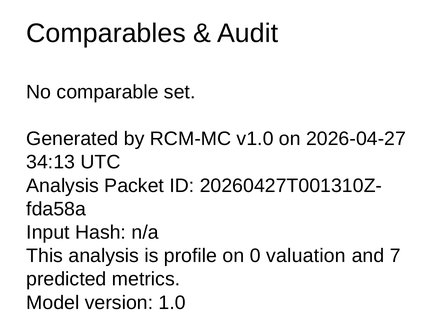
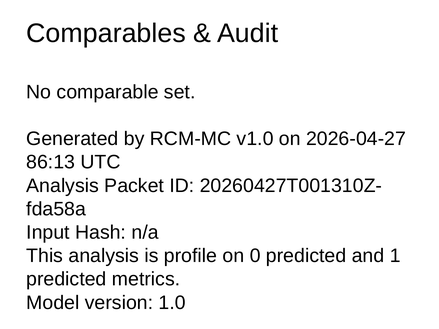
34:13: 34:13 -> 86:13 (51, 162)
0 valuation: valuation -> predicted (306, 256)
7: 7 -> 1 (395, 256)
